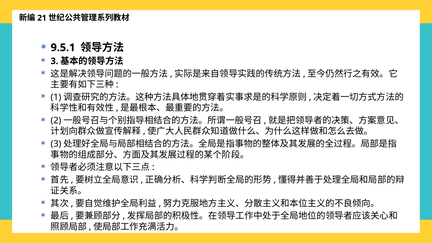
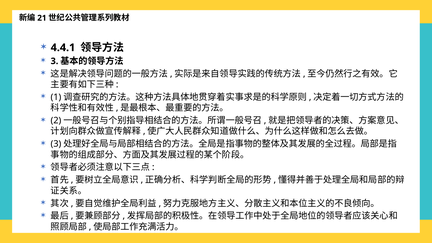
9.5.1: 9.5.1 -> 4.4.1 (63, 48)
